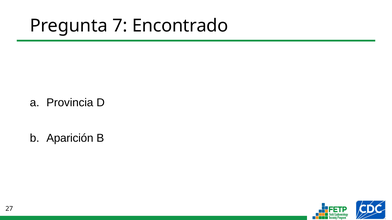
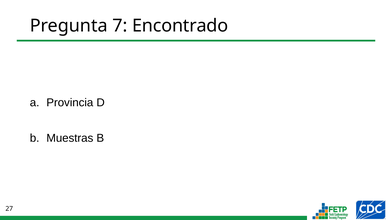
Aparición: Aparición -> Muestras (70, 138)
